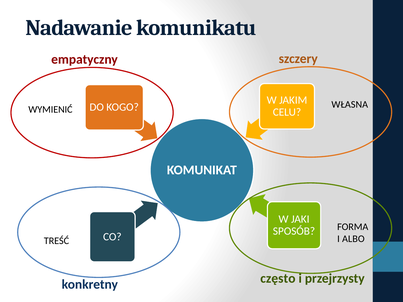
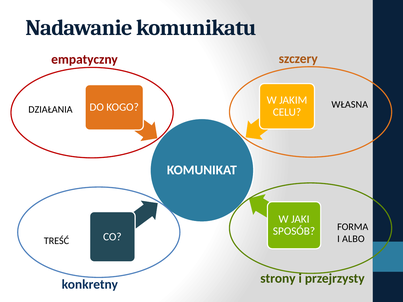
WYMIENIĆ: WYMIENIĆ -> DZIAŁANIA (50, 110)
często: często -> strony (278, 278)
